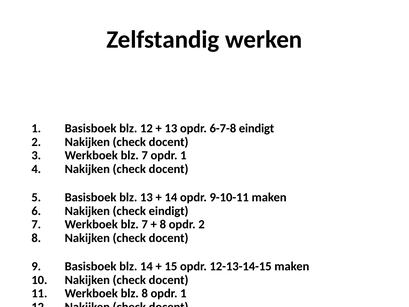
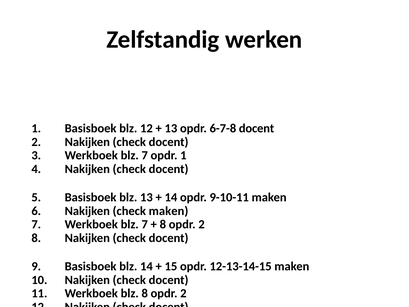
6-7-8 eindigt: eindigt -> docent (257, 128)
check eindigt: eindigt -> maken (169, 211)
blz 8 opdr 1: 1 -> 2 (183, 293)
